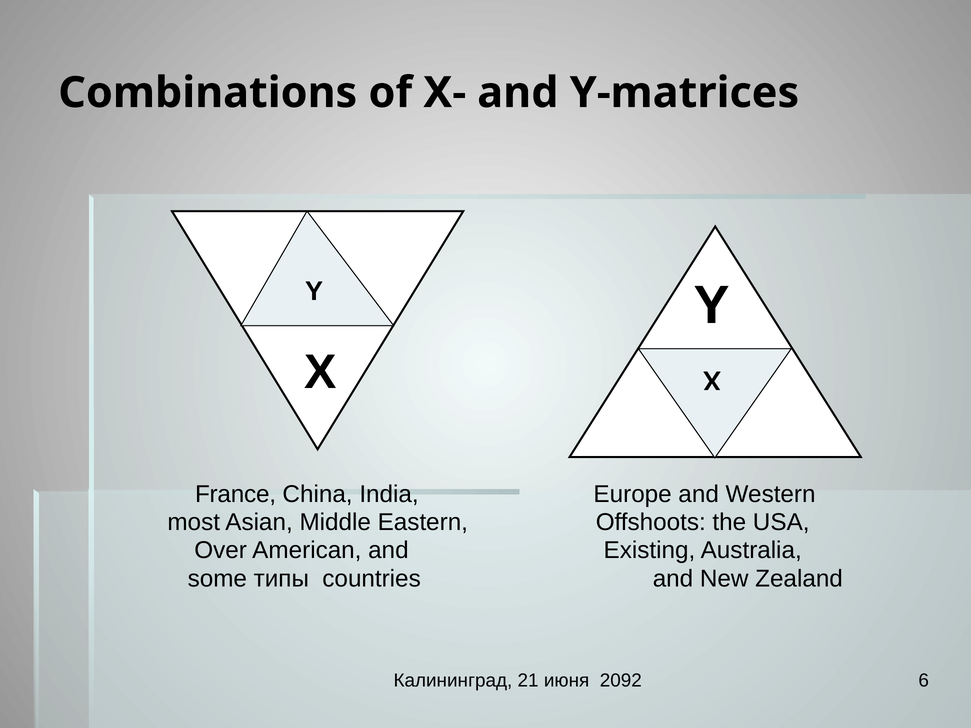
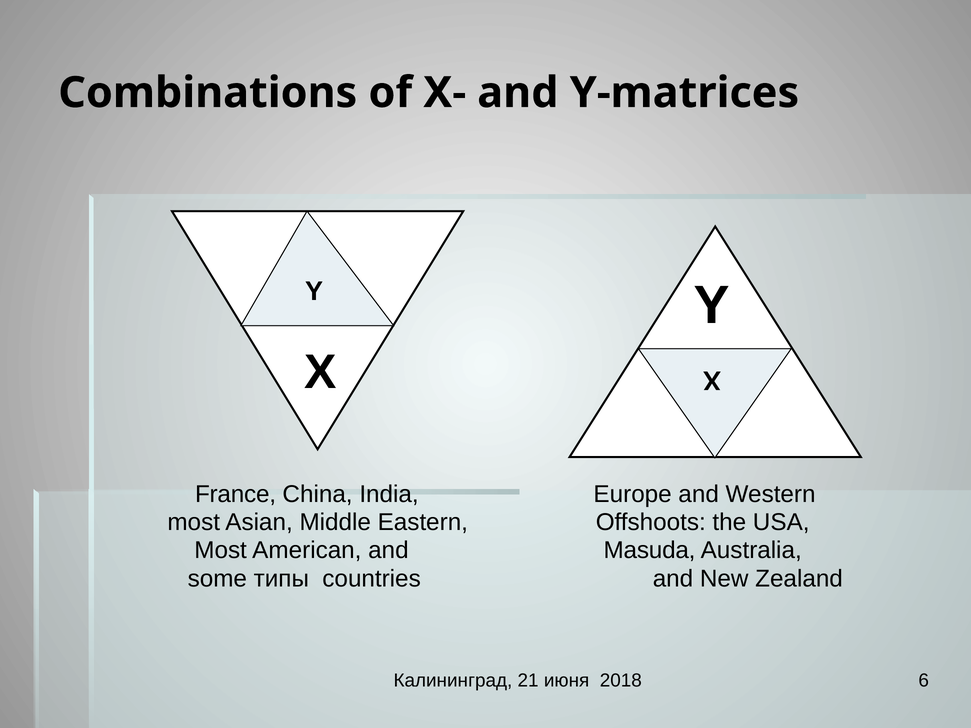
Over: Over -> Most (221, 551)
Existing: Existing -> Masuda (650, 551)
2092: 2092 -> 2018 (621, 681)
